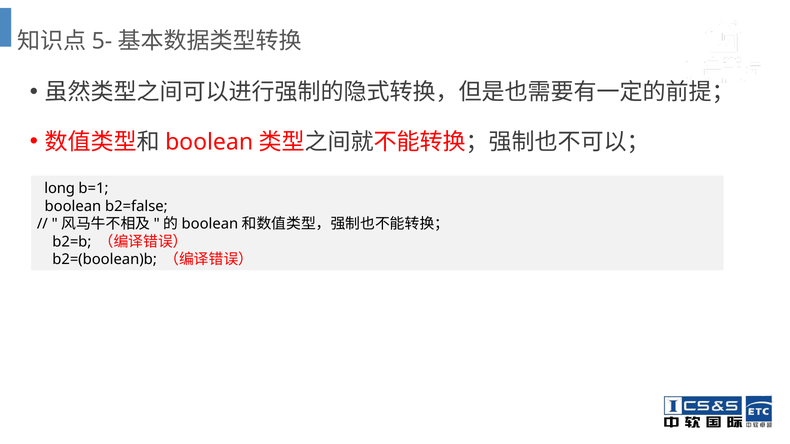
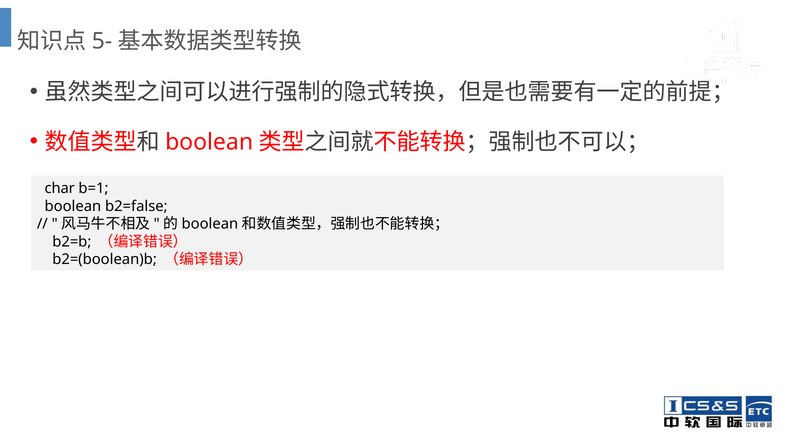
long: long -> char (60, 189)
